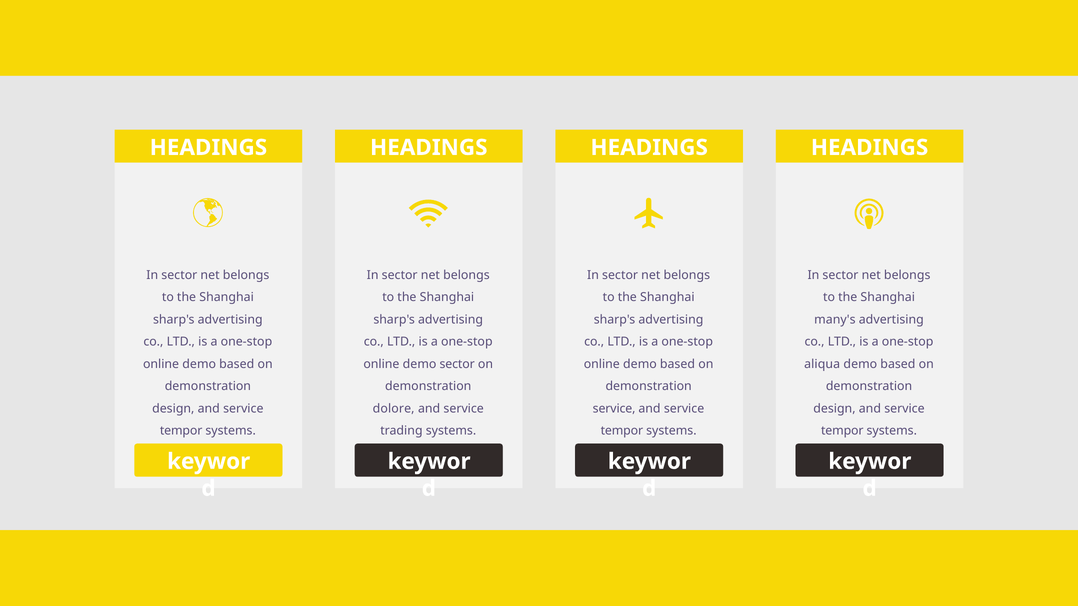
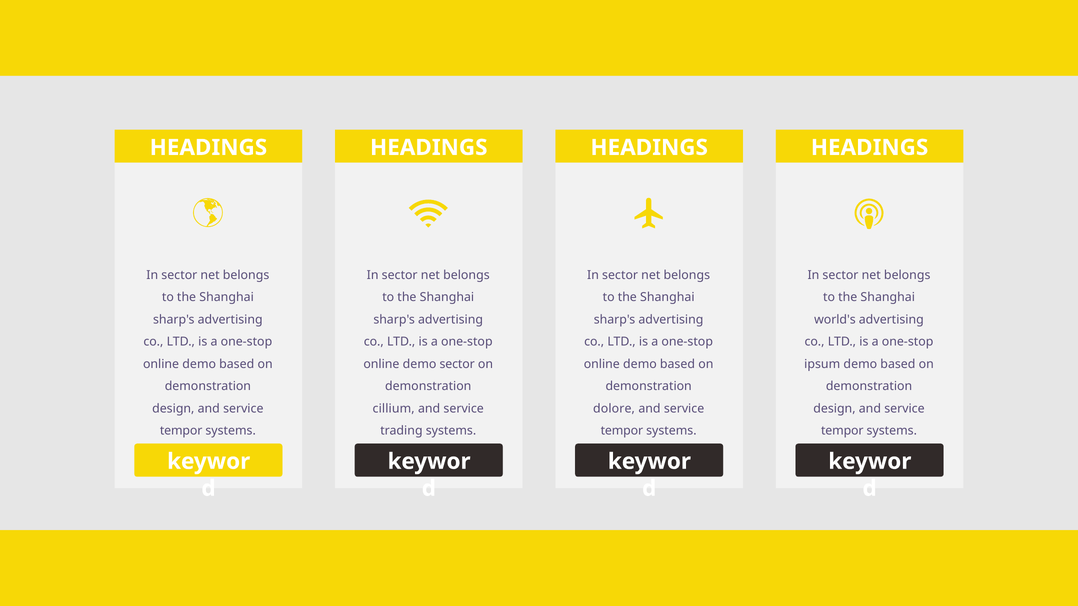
many's: many's -> world's (835, 320)
aliqua: aliqua -> ipsum (822, 364)
dolore: dolore -> cillium (394, 409)
service: service -> dolore (614, 409)
